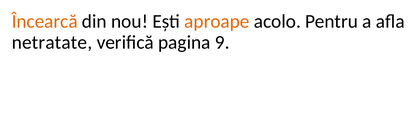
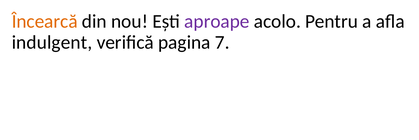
aproape colour: orange -> purple (217, 21)
netratate: netratate -> indulgent (52, 42)
9: 9 -> 7 (222, 42)
